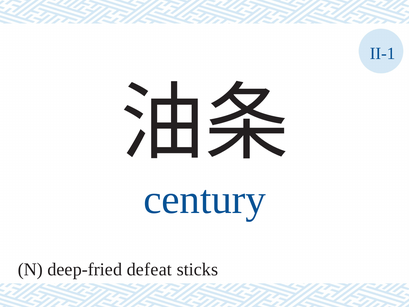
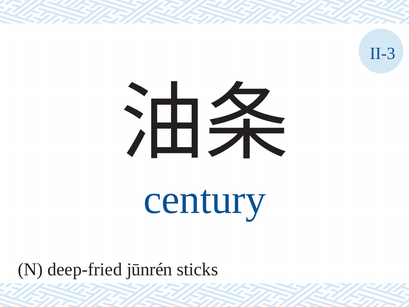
II-1: II-1 -> II-3 (383, 54)
defeat: defeat -> jūnrén (150, 269)
